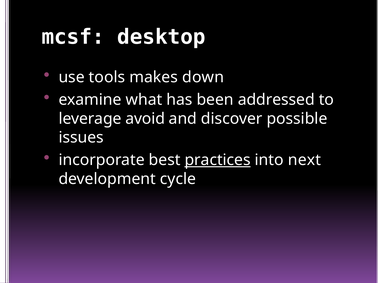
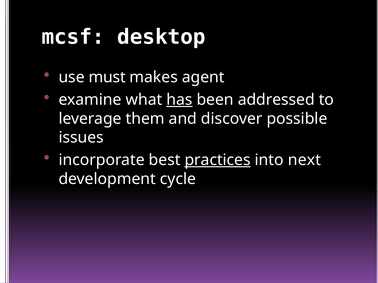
tools: tools -> must (107, 77)
down: down -> agent (203, 77)
has underline: none -> present (179, 100)
avoid: avoid -> them (145, 119)
